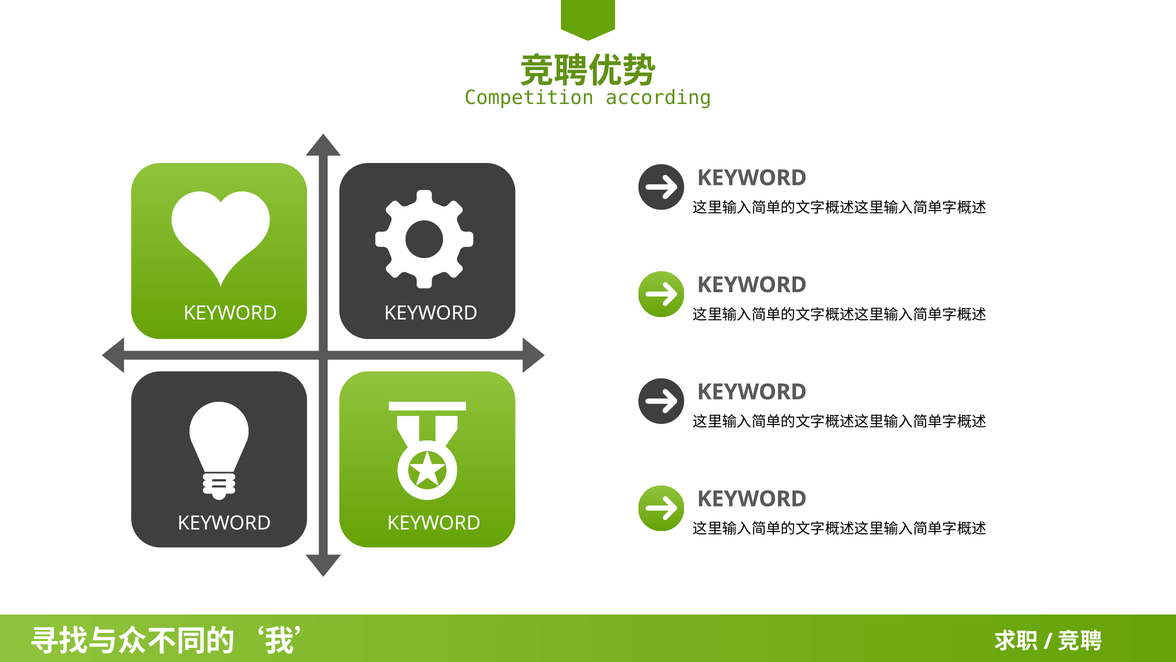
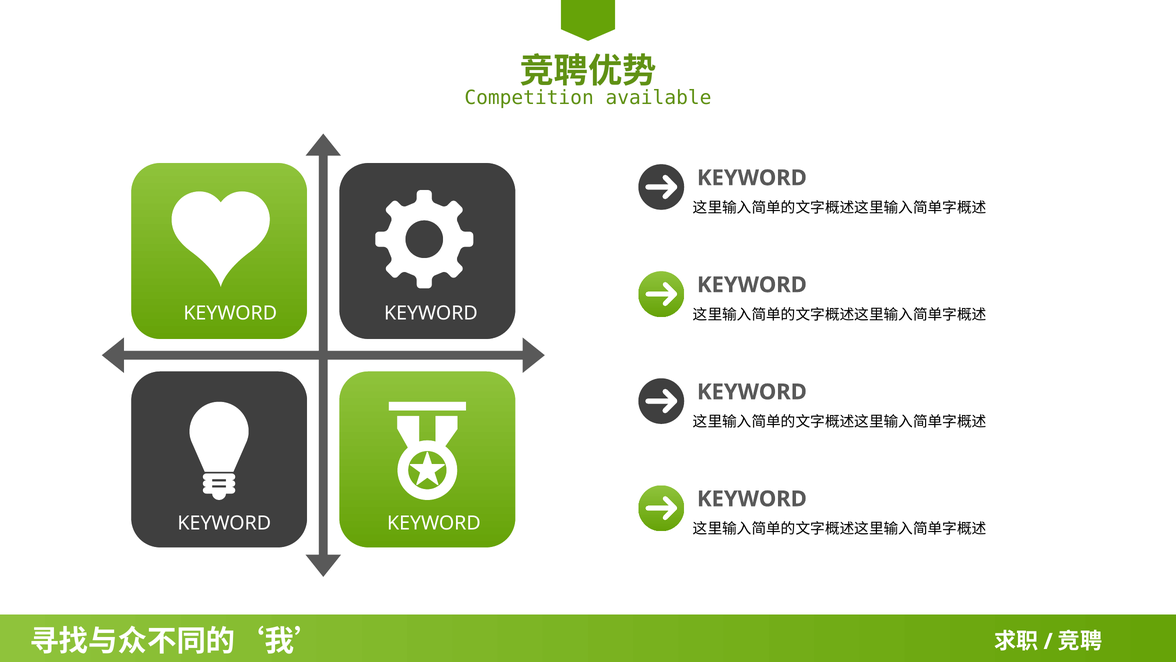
according: according -> available (659, 98)
